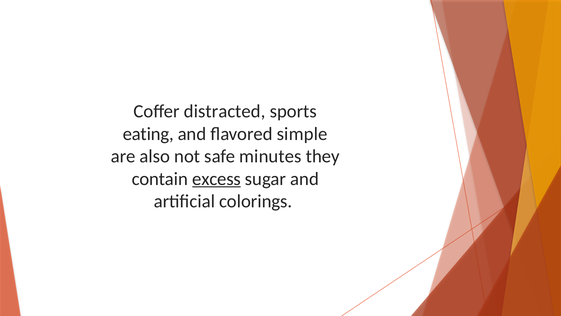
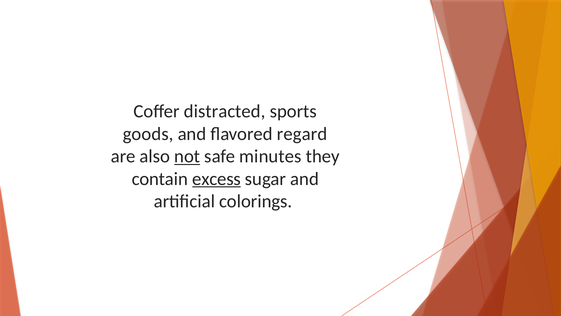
eating: eating -> goods (148, 134)
simple: simple -> regard (302, 134)
not underline: none -> present (187, 156)
